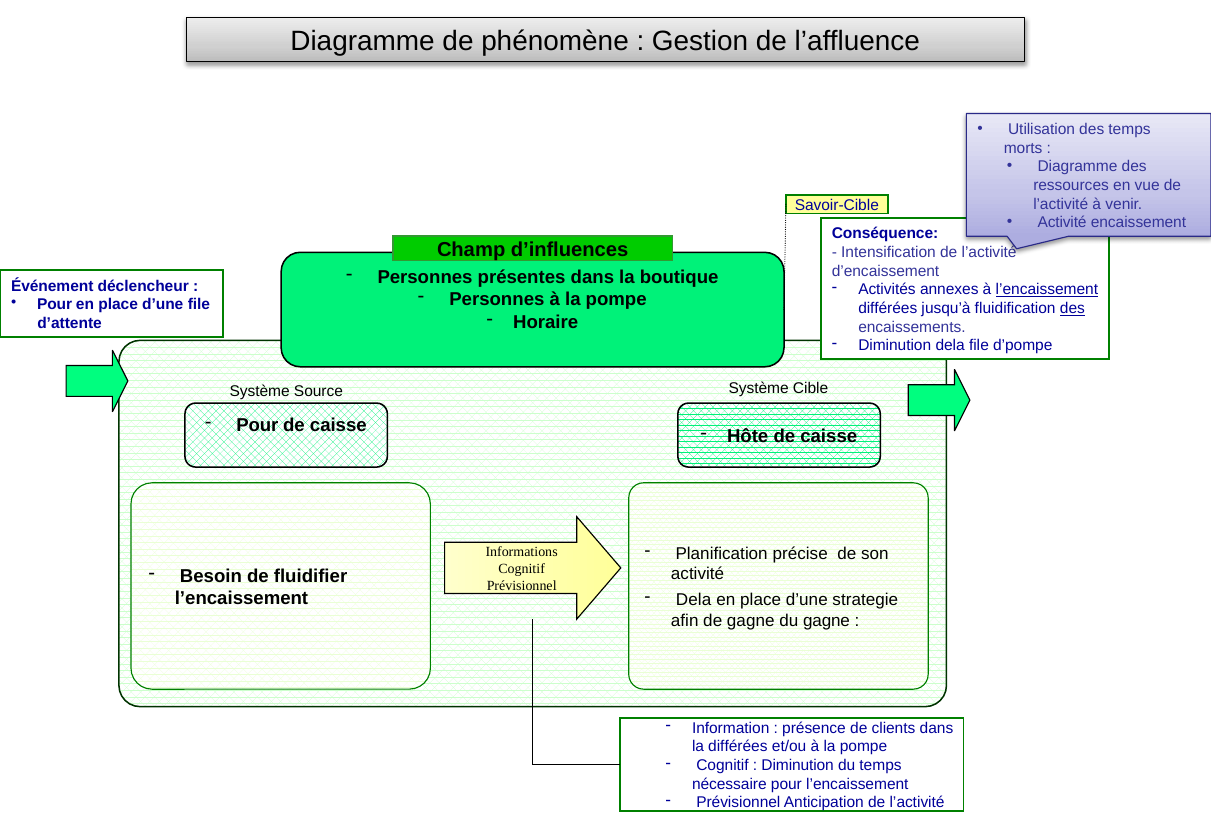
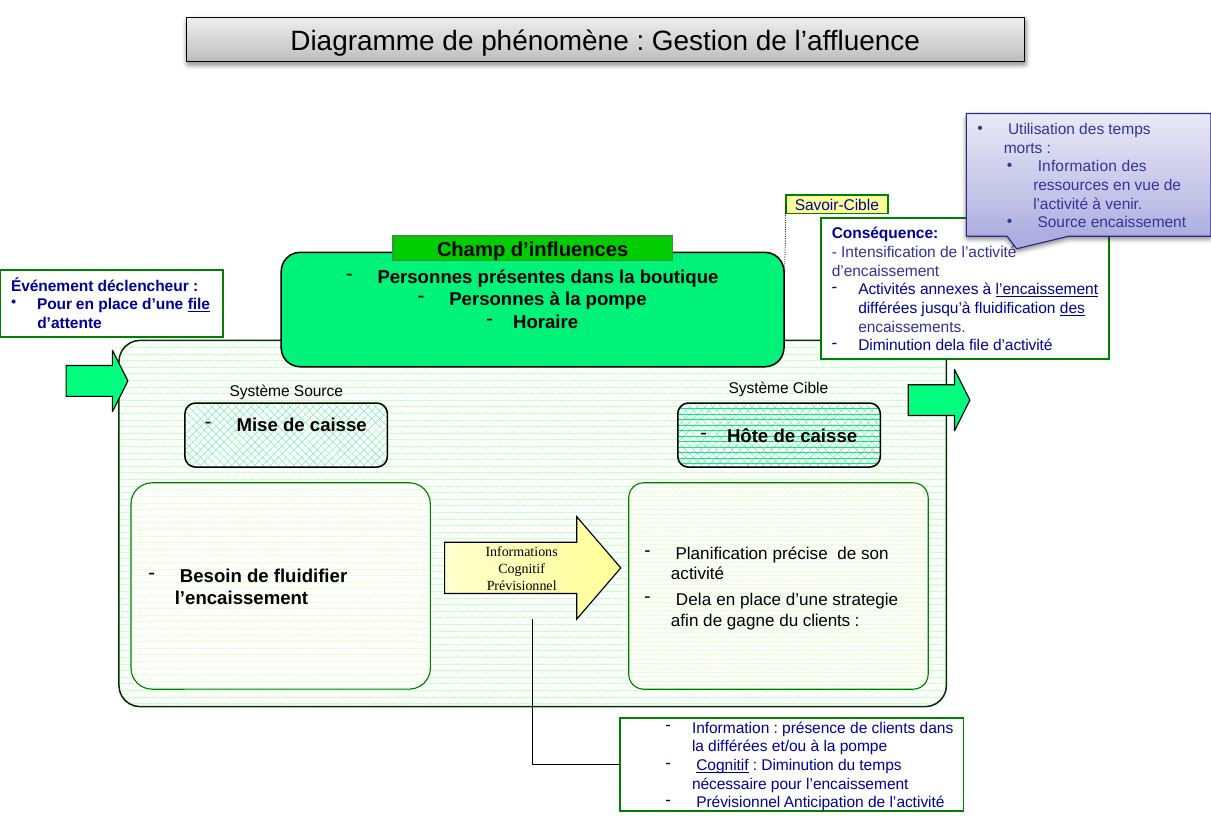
Diagramme: Diagramme -> Information (1077, 167)
Activité: Activité -> Source (1062, 223)
file underline: none -> present (199, 305)
d’pompe: d’pompe -> d’activité (1023, 346)
Pour: Pour -> Mise (257, 425)
du gagne: gagne -> clients (827, 621)
Cognitif underline: none -> present (722, 766)
